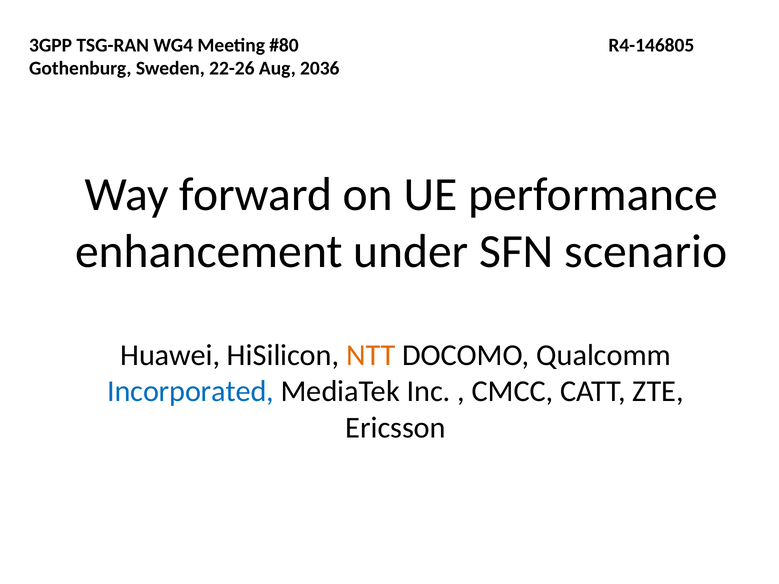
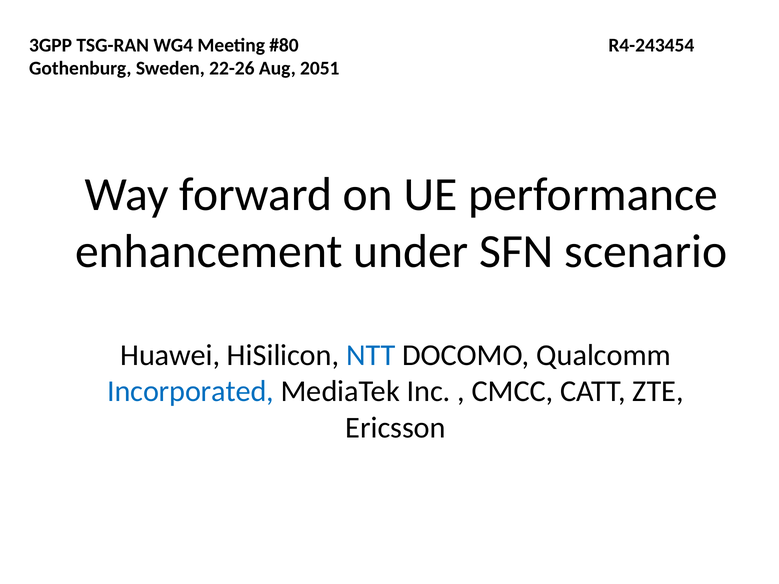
R4-146805: R4-146805 -> R4-243454 (651, 45)
2036: 2036 -> 2051 (320, 69)
NTT colour: orange -> blue (371, 355)
